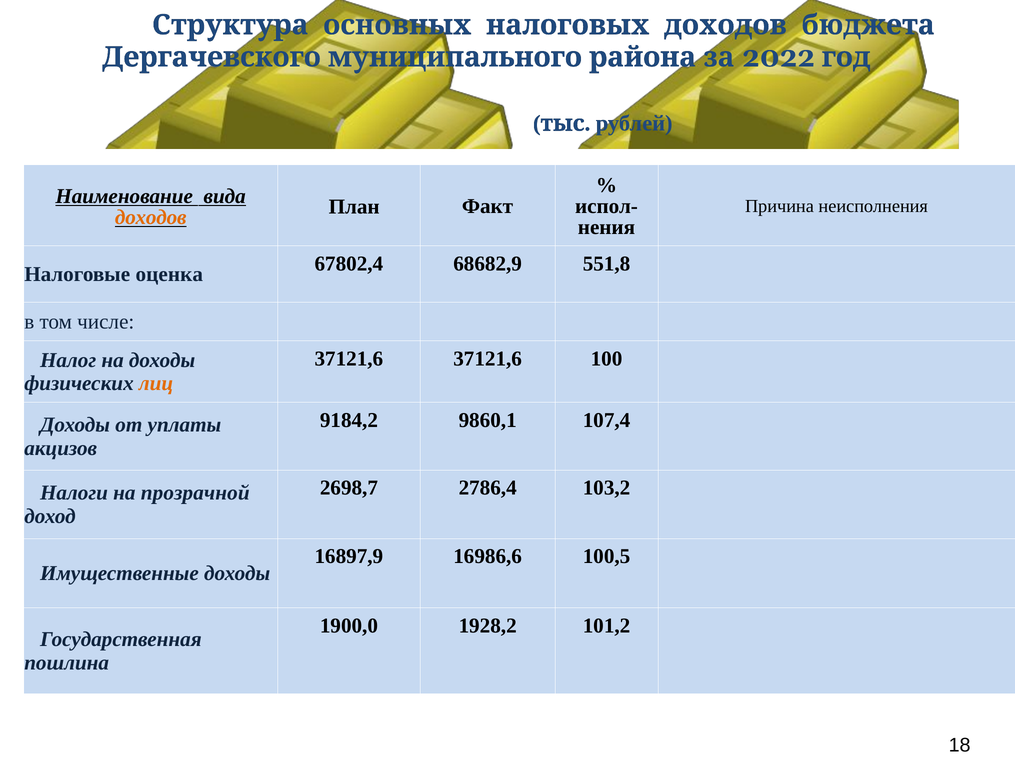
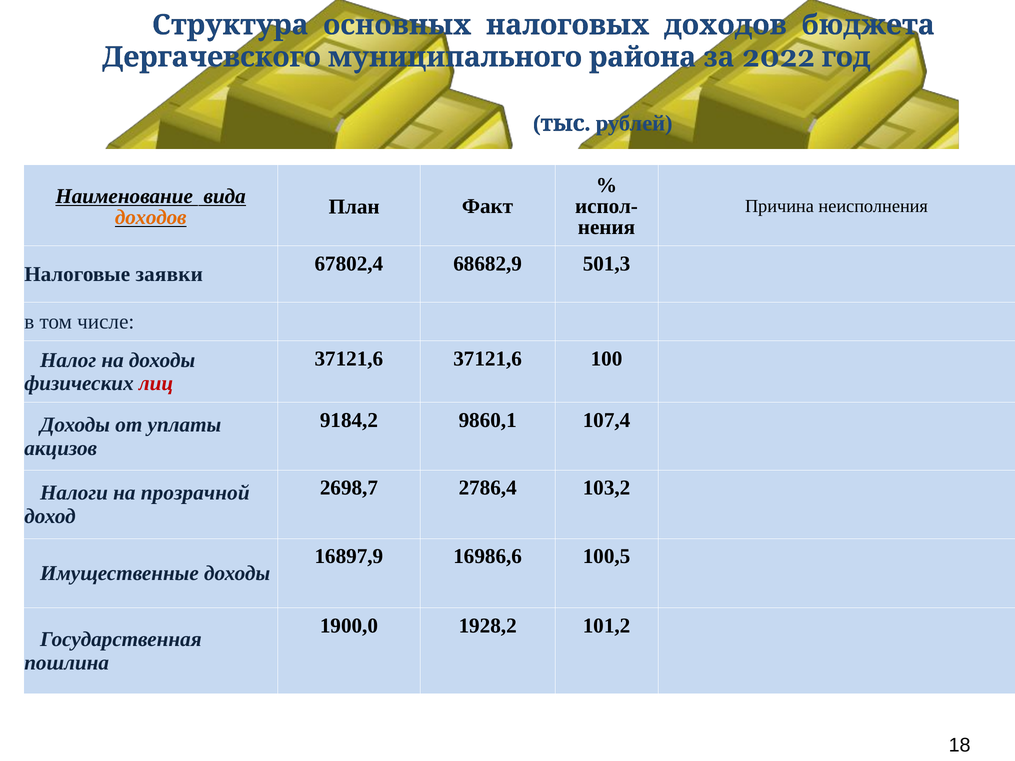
оценка: оценка -> заявки (169, 274)
551,8: 551,8 -> 501,3 (607, 264)
лиц colour: orange -> red (156, 384)
